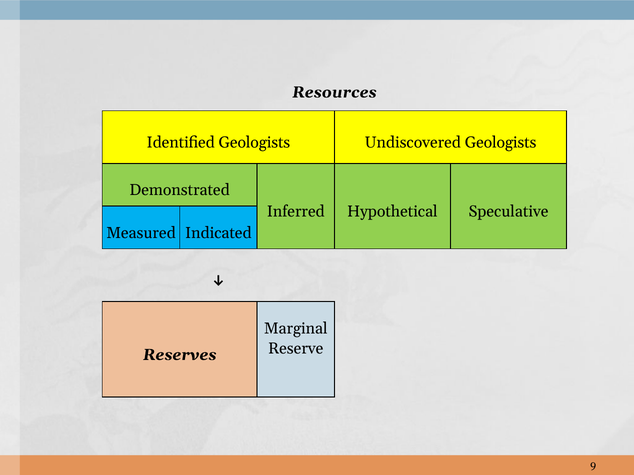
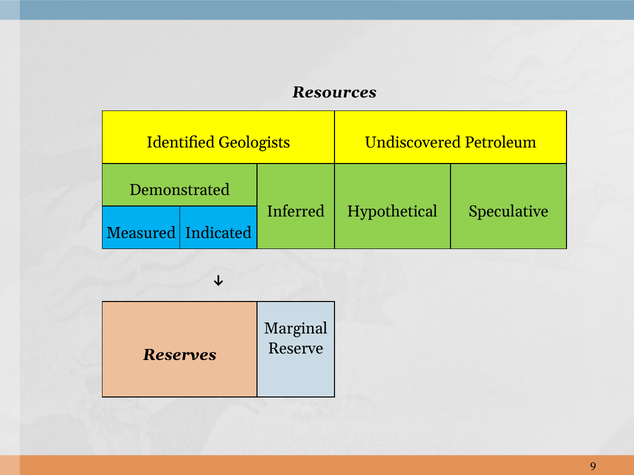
Undiscovered Geologists: Geologists -> Petroleum (501, 143)
